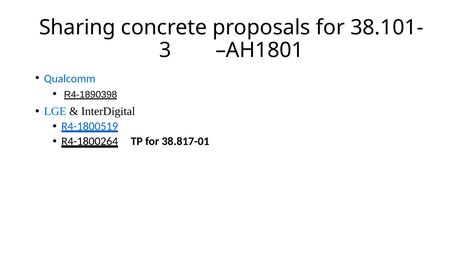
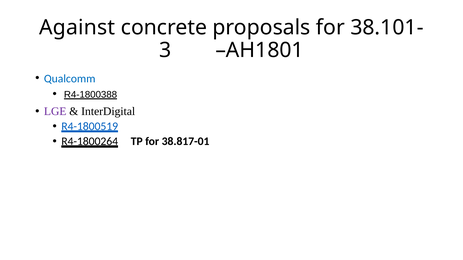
Sharing: Sharing -> Against (77, 27)
R4-1890398: R4-1890398 -> R4-1800388 (91, 95)
LGE colour: blue -> purple (55, 112)
